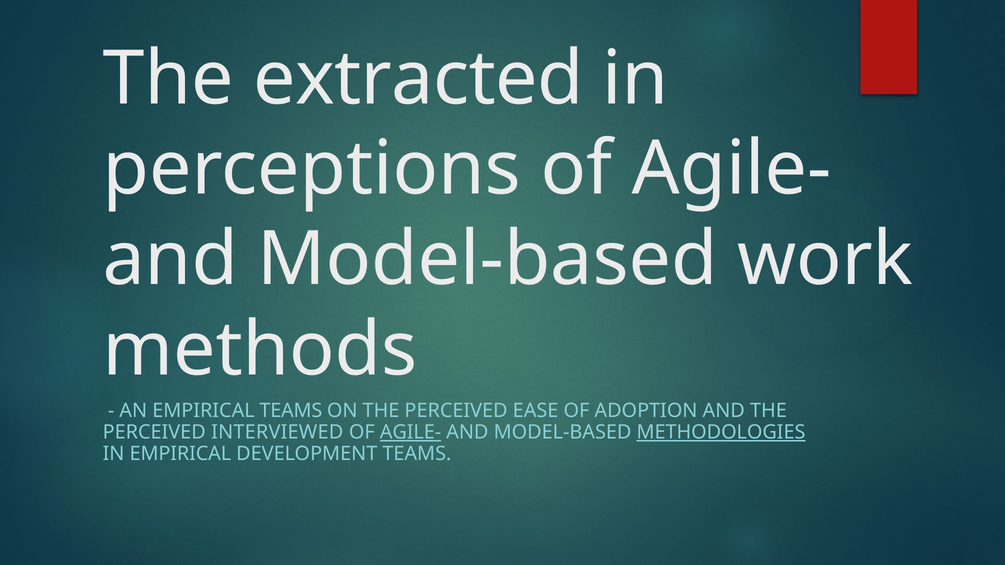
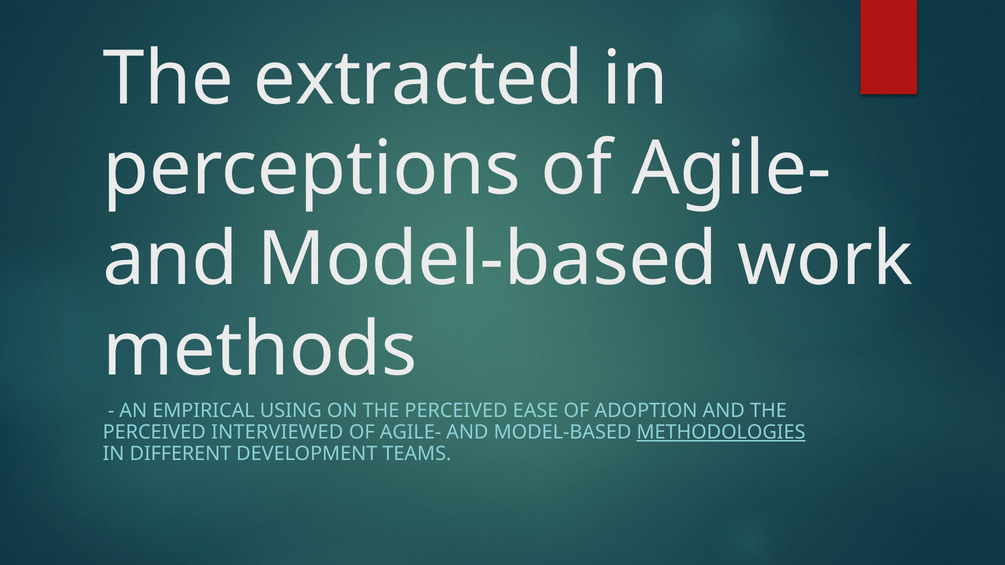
EMPIRICAL TEAMS: TEAMS -> USING (291, 411)
AGILE- underline: present -> none (411, 432)
IN EMPIRICAL: EMPIRICAL -> DIFFERENT (180, 454)
